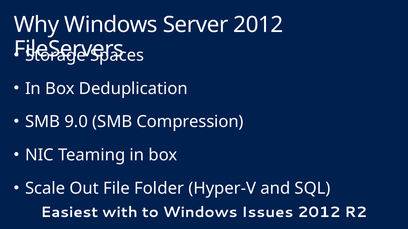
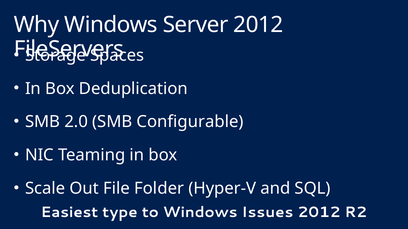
9.0: 9.0 -> 2.0 (76, 122)
Compression: Compression -> Configurable (190, 122)
with: with -> type (120, 213)
